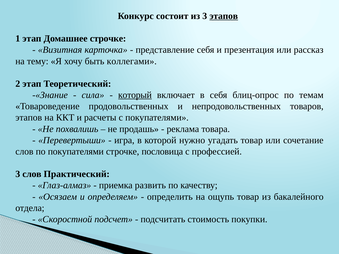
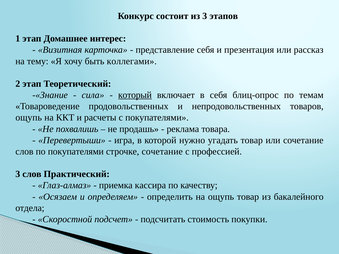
этапов underline: present -> none (224, 16)
Домашнее строчке: строчке -> интерес (108, 39)
этапов: этапов -> ощупь (29, 118)
строчке пословица: пословица -> сочетание (162, 152)
развить: развить -> кассира (150, 186)
